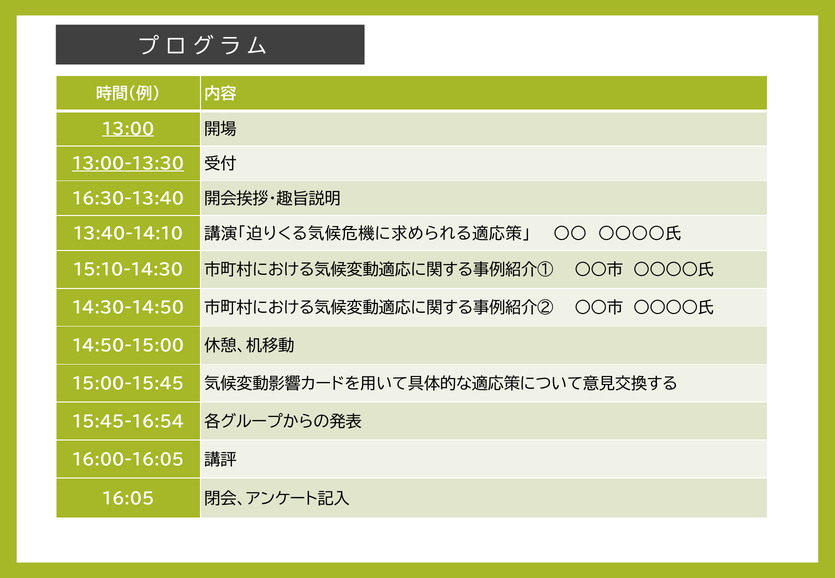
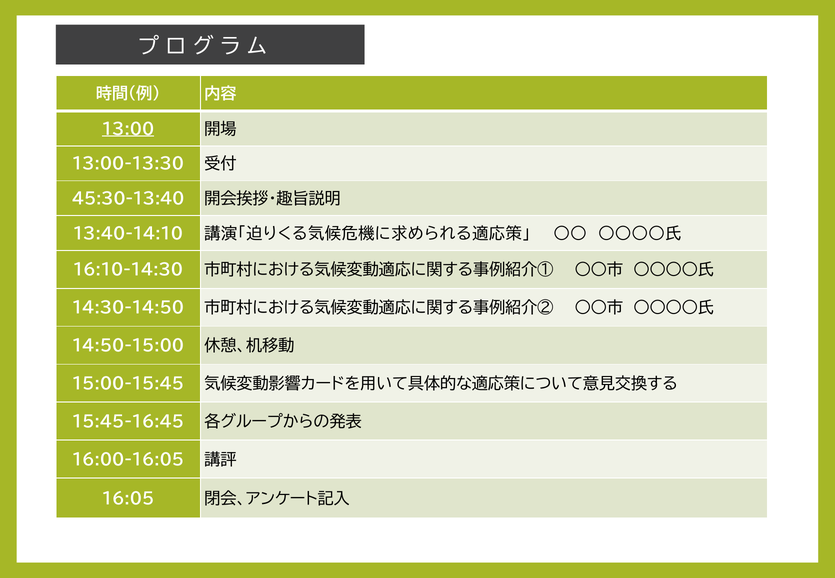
13:00-13:30 underline: present -> none (128, 164)
16:30-13:40: 16:30-13:40 -> 45:30-13:40 (128, 199)
15:10-14:30: 15:10-14:30 -> 16:10-14:30 (128, 270)
15:45-16:54: 15:45-16:54 -> 15:45-16:45 (128, 422)
